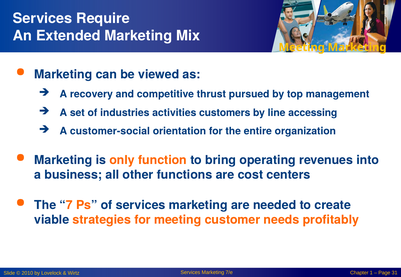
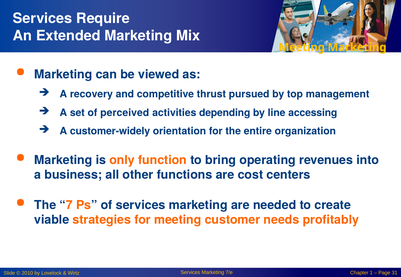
industries: industries -> perceived (125, 113)
customers: customers -> depending (225, 113)
customer-social: customer-social -> customer-widely (110, 131)
